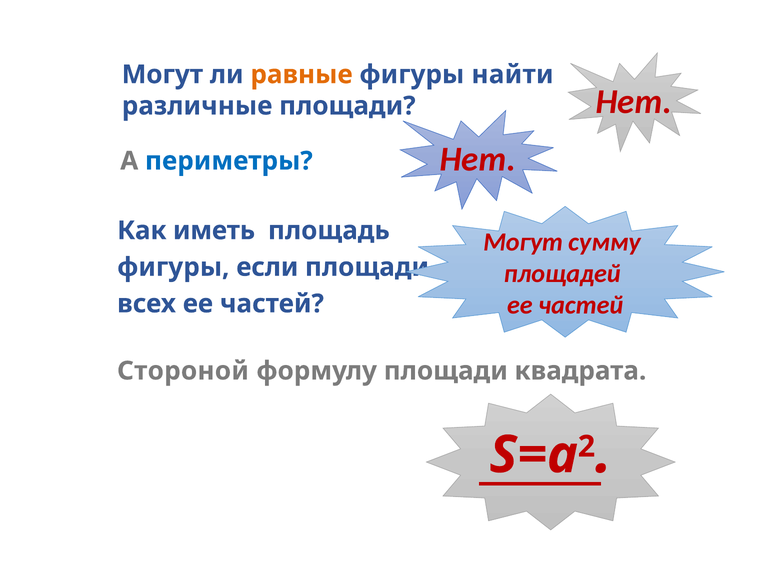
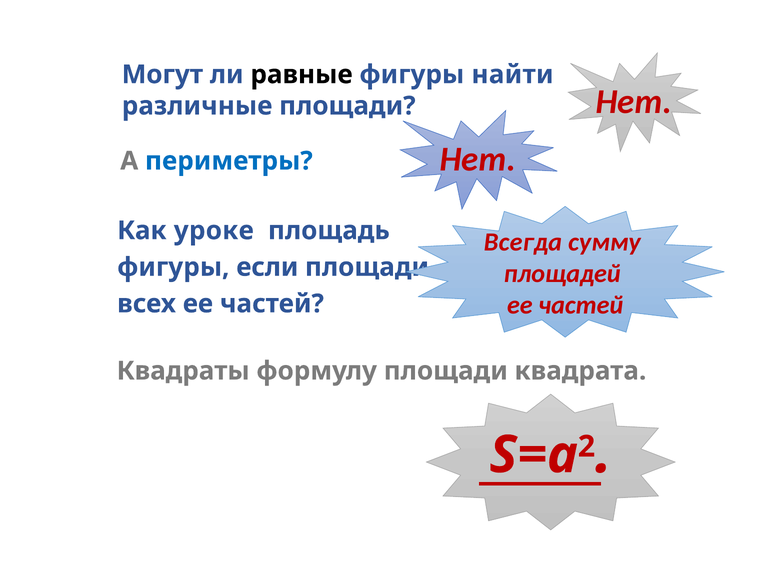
равные colour: orange -> black (302, 74)
иметь: иметь -> уроке (214, 230)
Могут: Могут -> Всегда (523, 242)
Стороной: Стороной -> Квадраты (183, 370)
